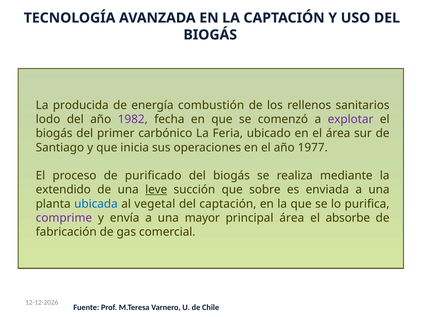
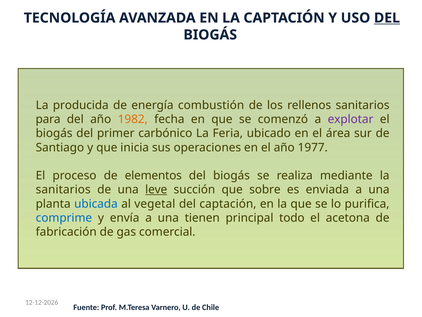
DEL underline: none -> present (387, 18)
lodo: lodo -> para (48, 119)
1982 colour: purple -> orange (133, 119)
purificado: purificado -> elementos (153, 175)
extendido: extendido -> sanitarios (63, 189)
comprime colour: purple -> blue (64, 218)
mayor: mayor -> tienen (202, 218)
principal área: área -> todo (292, 218)
absorbe: absorbe -> acetona (348, 218)
